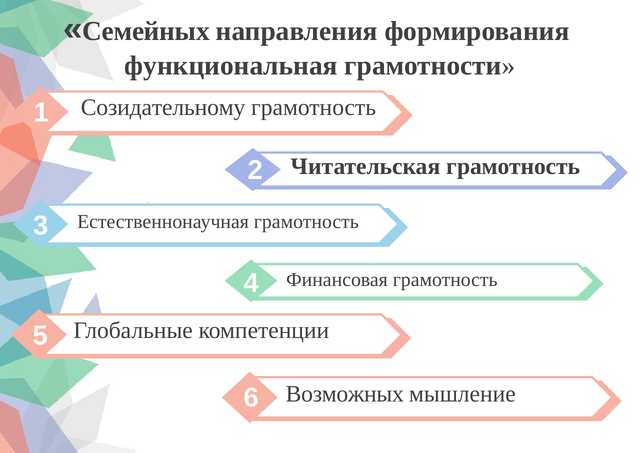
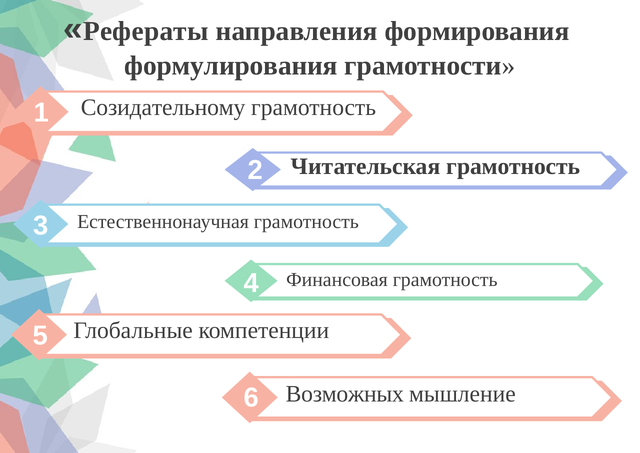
Семейных: Семейных -> Рефераты (146, 31)
функциональная: функциональная -> формулирования (231, 65)
